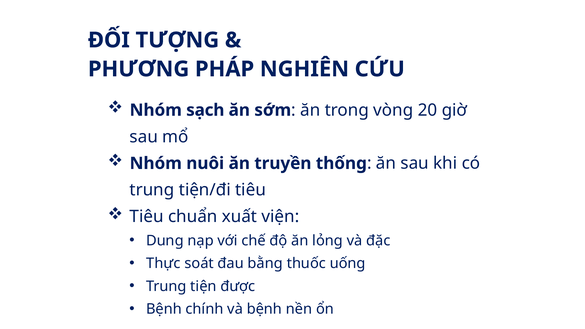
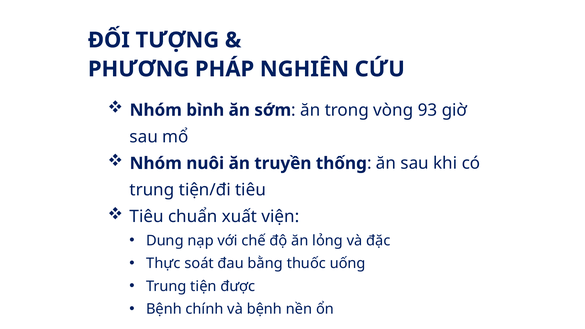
sạch: sạch -> bình (205, 110)
20: 20 -> 93 (427, 110)
